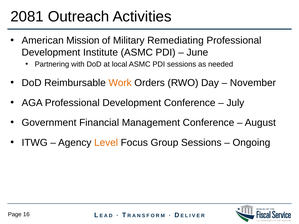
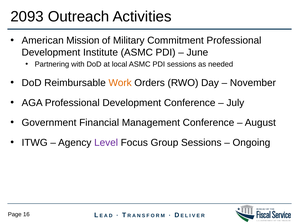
2081: 2081 -> 2093 (27, 16)
Remediating: Remediating -> Commitment (175, 41)
Level colour: orange -> purple (106, 143)
